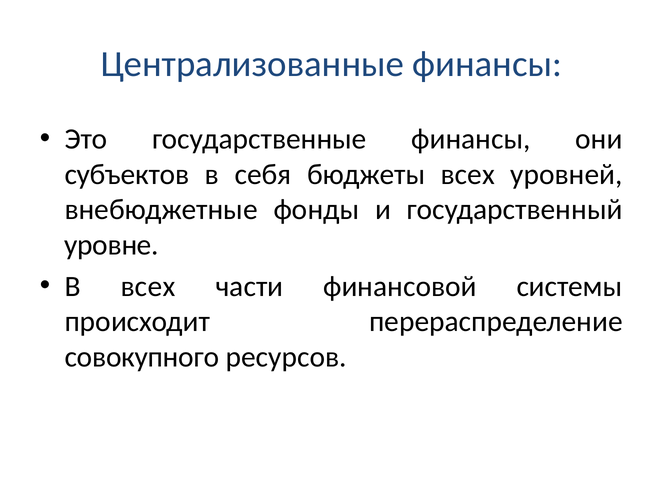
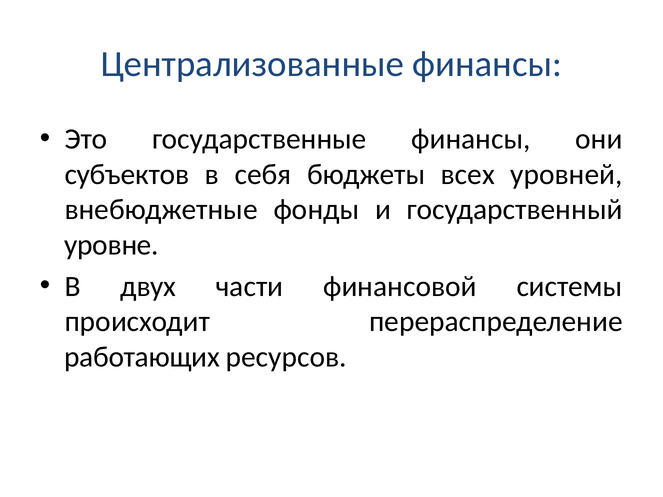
В всех: всех -> двух (148, 286)
совокупного: совокупного -> работающих (142, 357)
